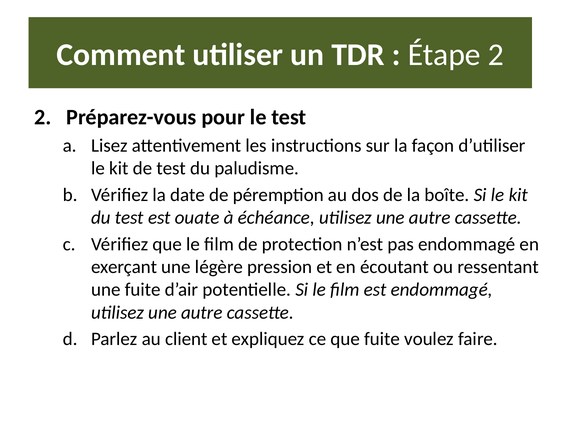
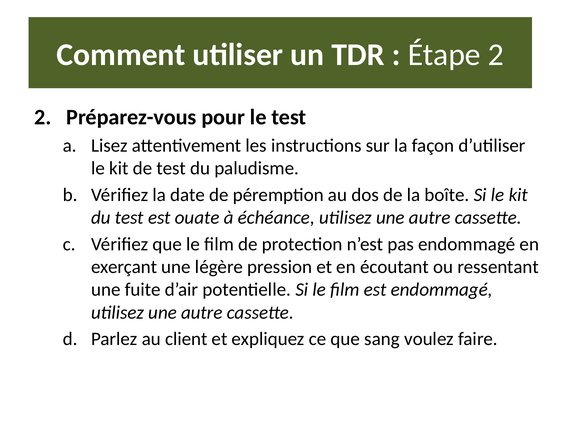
que fuite: fuite -> sang (382, 339)
